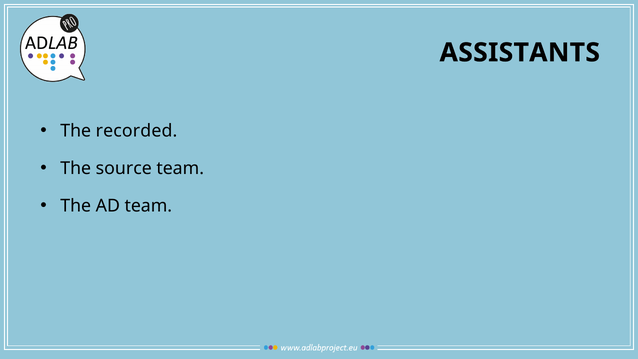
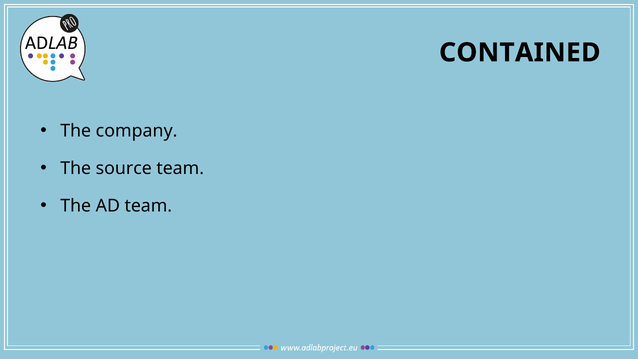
ASSISTANTS: ASSISTANTS -> CONTAINED (520, 53)
recorded: recorded -> company (137, 131)
